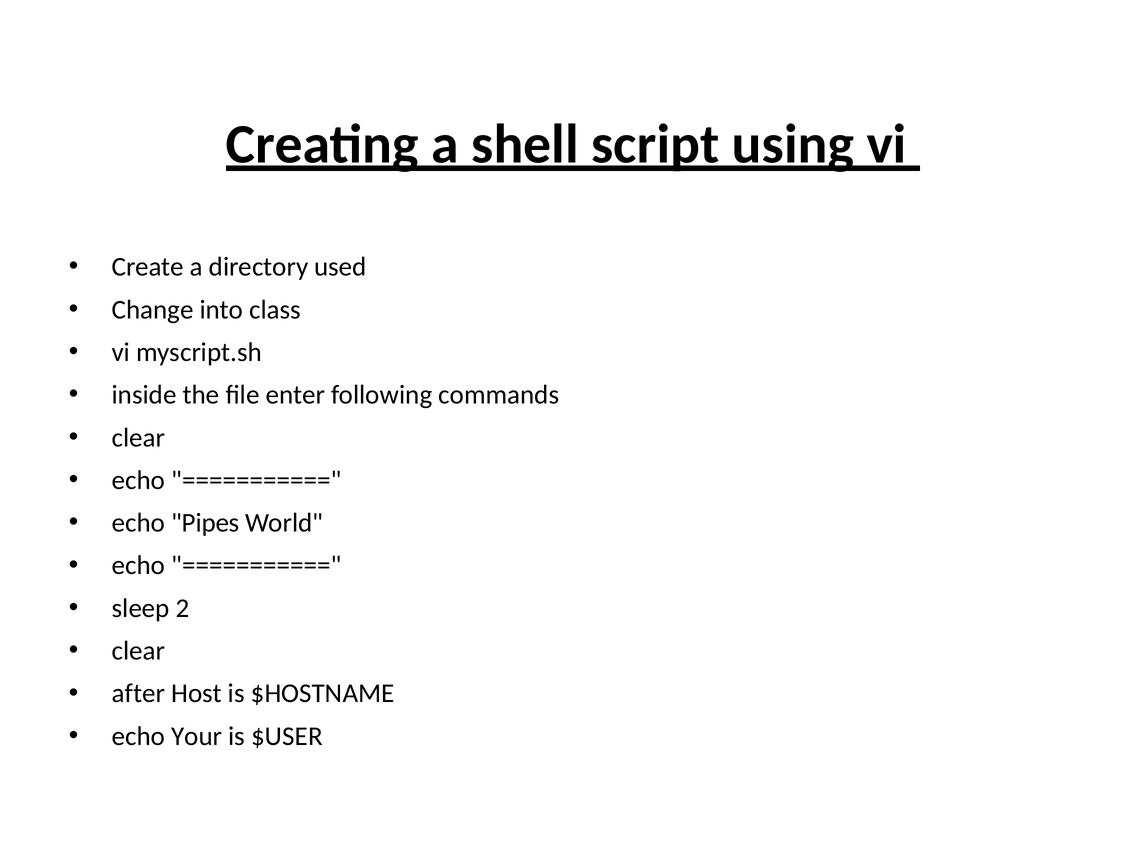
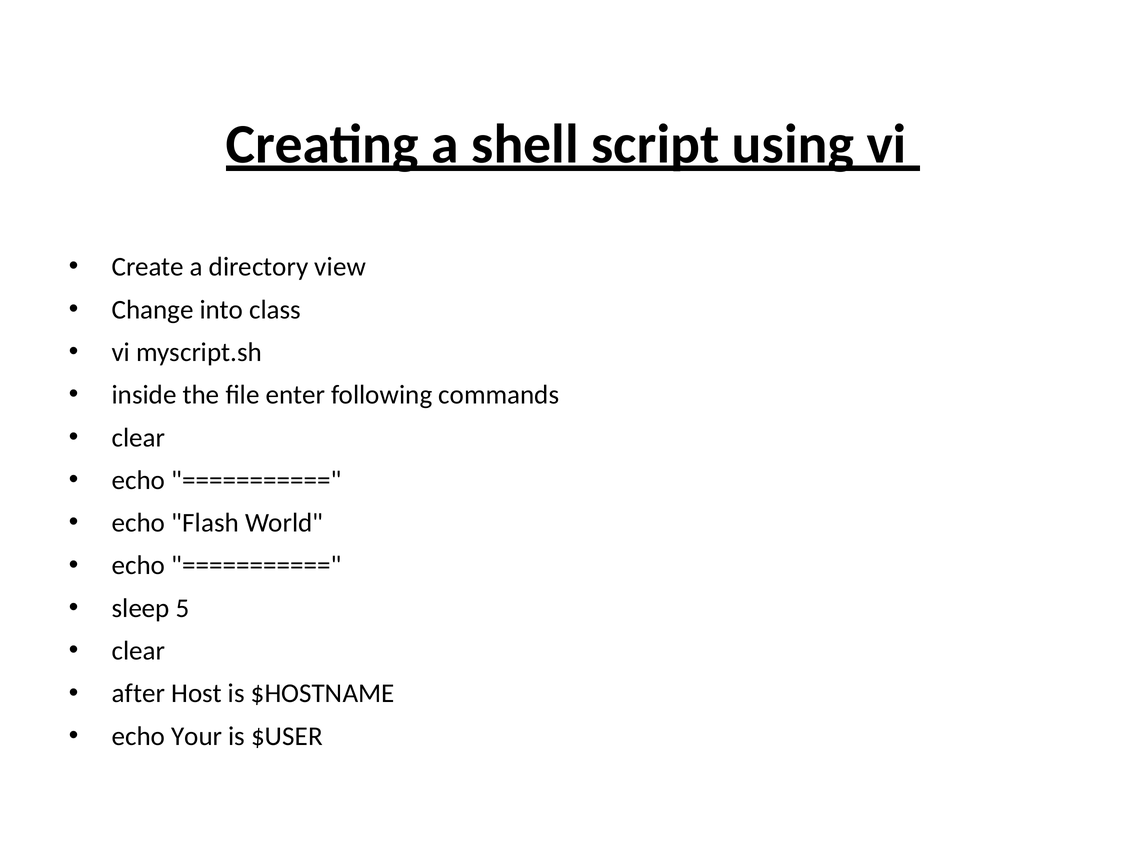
used: used -> view (340, 267)
Pipes: Pipes -> Flash (205, 523)
2: 2 -> 5 (183, 609)
